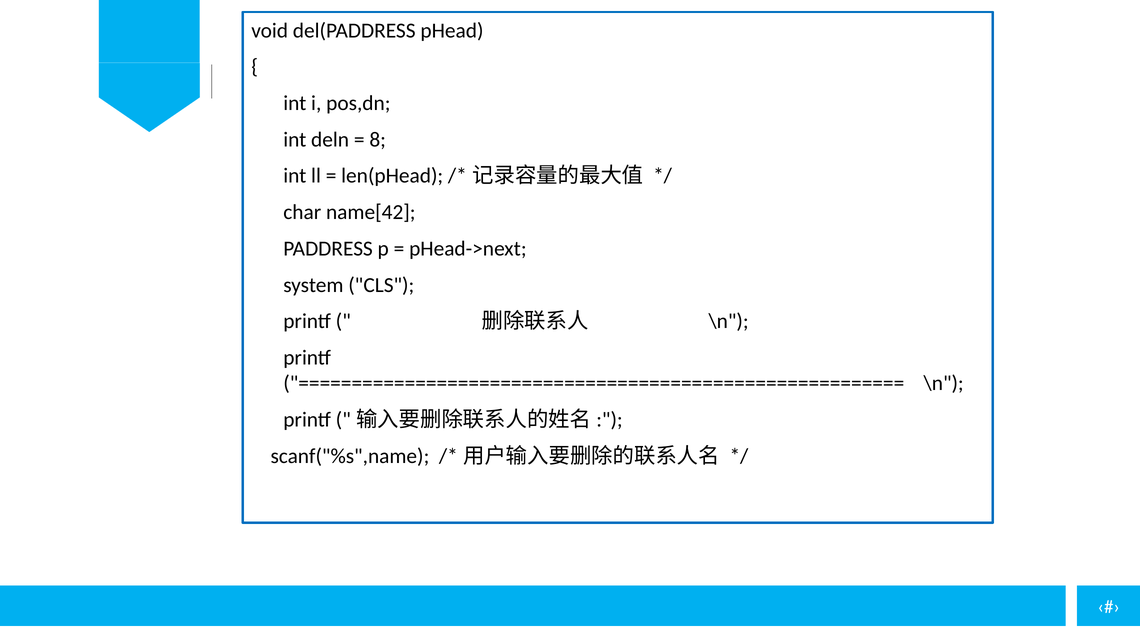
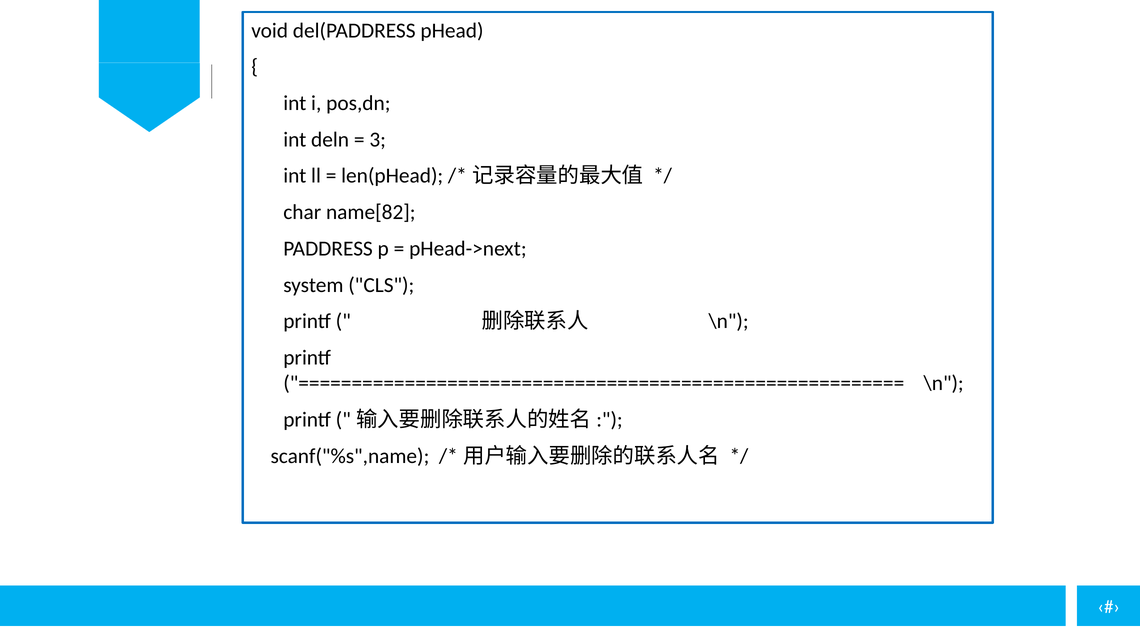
8: 8 -> 3 (378, 140)
name[42: name[42 -> name[82 (371, 212)
